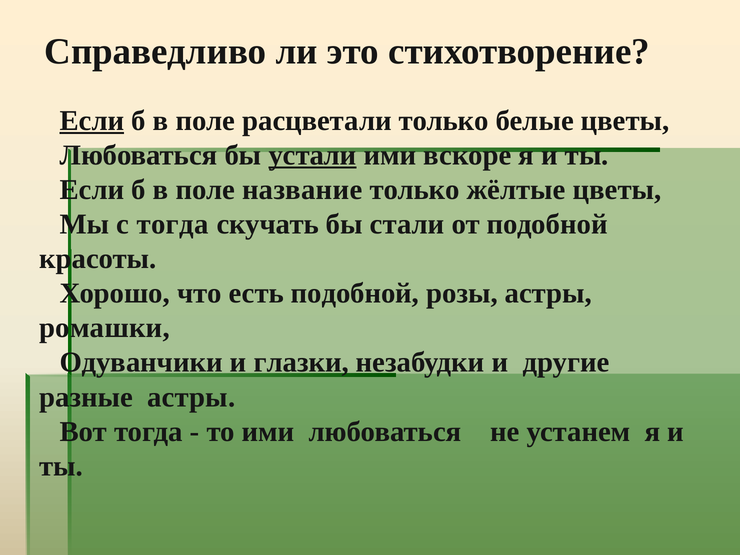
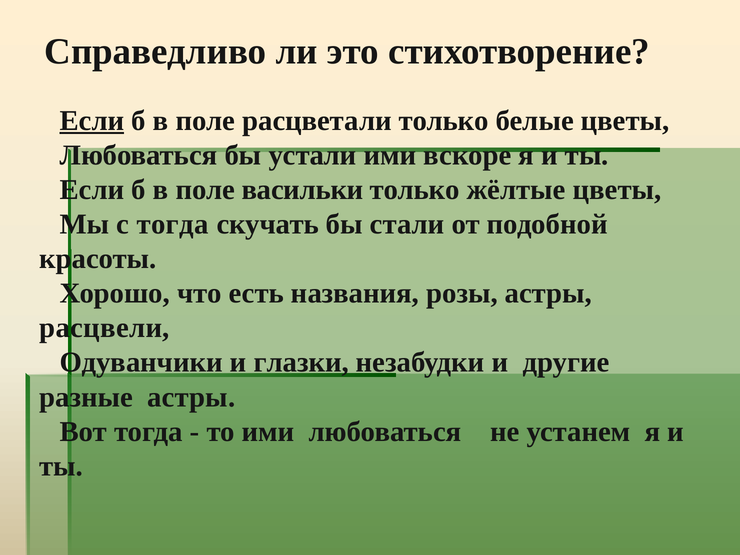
устали underline: present -> none (313, 155)
название: название -> васильки (303, 190)
есть подобной: подобной -> названия (355, 293)
ромашки: ромашки -> расцвели (104, 328)
